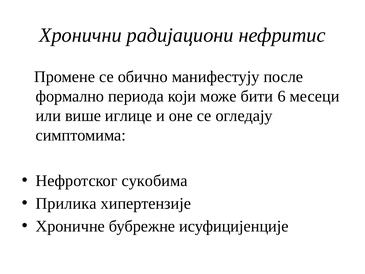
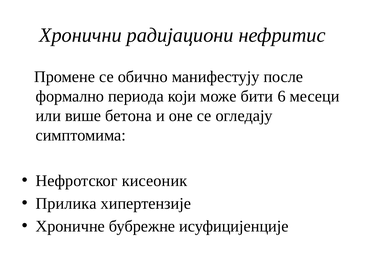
иглице: иглице -> бетона (128, 116)
сукобима: сукобима -> кисеоник (155, 181)
